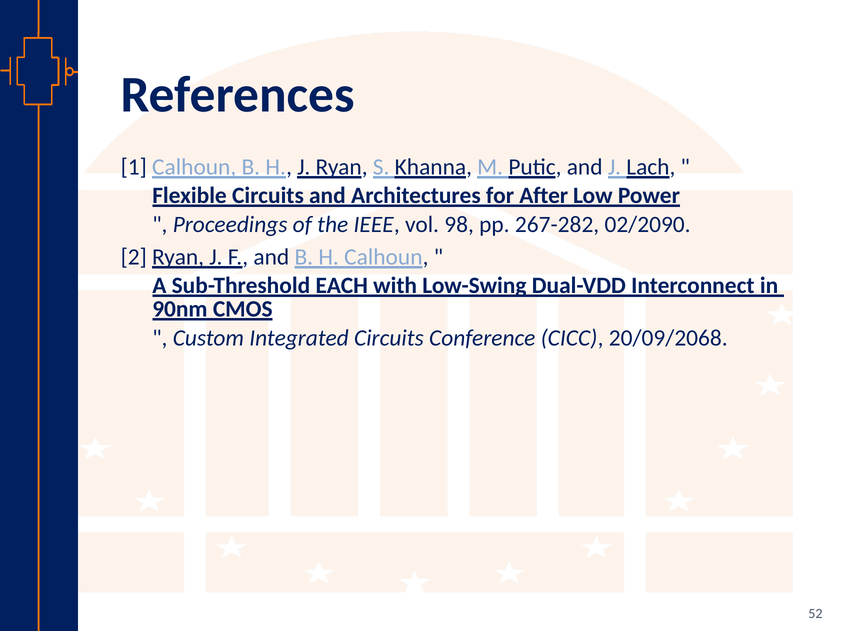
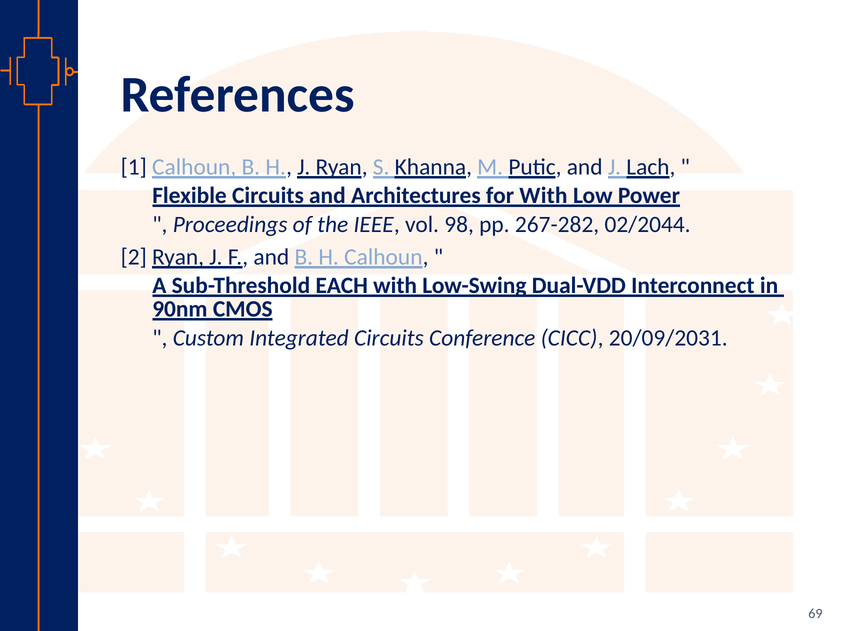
for After: After -> With (543, 196)
02/2090: 02/2090 -> 02/2044 (648, 225)
20/09/2068: 20/09/2068 -> 20/09/2031 (668, 338)
52: 52 -> 69 (815, 614)
